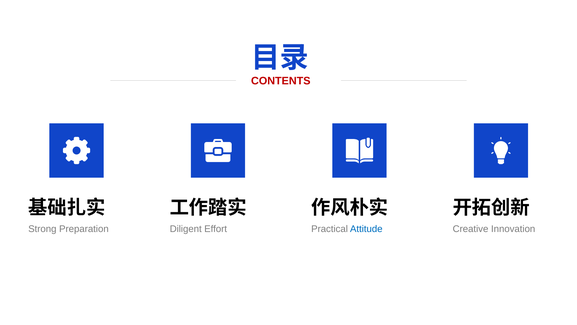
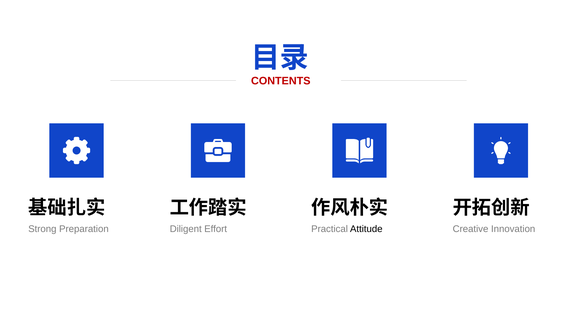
Attitude colour: blue -> black (366, 229)
